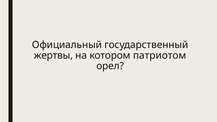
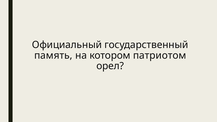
жертвы: жертвы -> память (53, 55)
